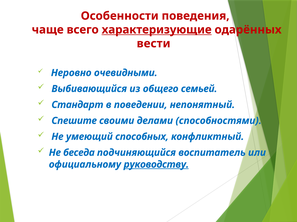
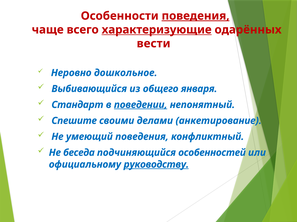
поведения underline: none -> present (196, 16)
очевидными: очевидными -> дошкольное (126, 73)
семьей: семьей -> января (199, 89)
поведении underline: none -> present (141, 105)
способностями: способностями -> анкетирование (219, 121)
умеющий способных: способных -> поведения (142, 137)
воспитатель: воспитатель -> особенностей (212, 153)
